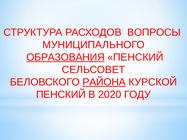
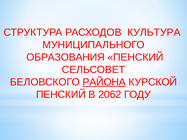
ВОПРОСЫ: ВОПРОСЫ -> КУЛЬТУРА (154, 32)
ОБРАЗОВАНИЯ underline: present -> none (65, 57)
2020: 2020 -> 2062 (110, 95)
